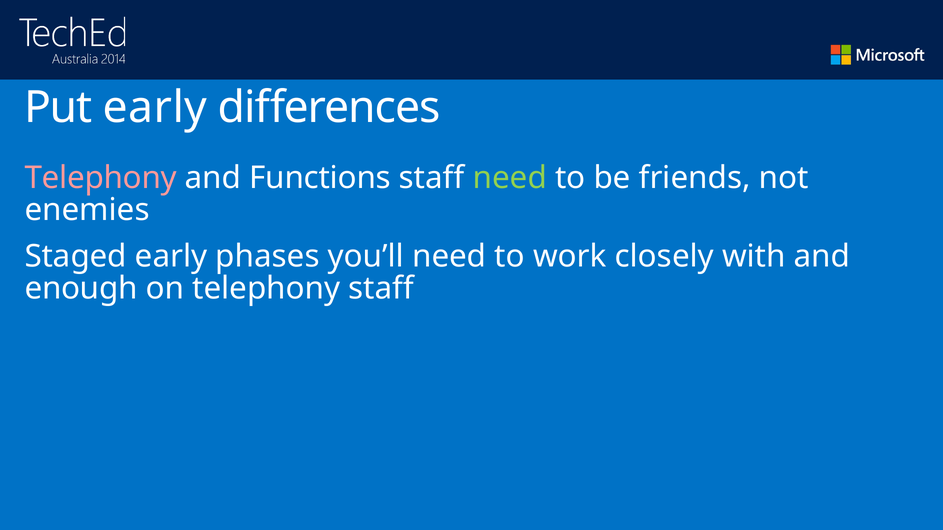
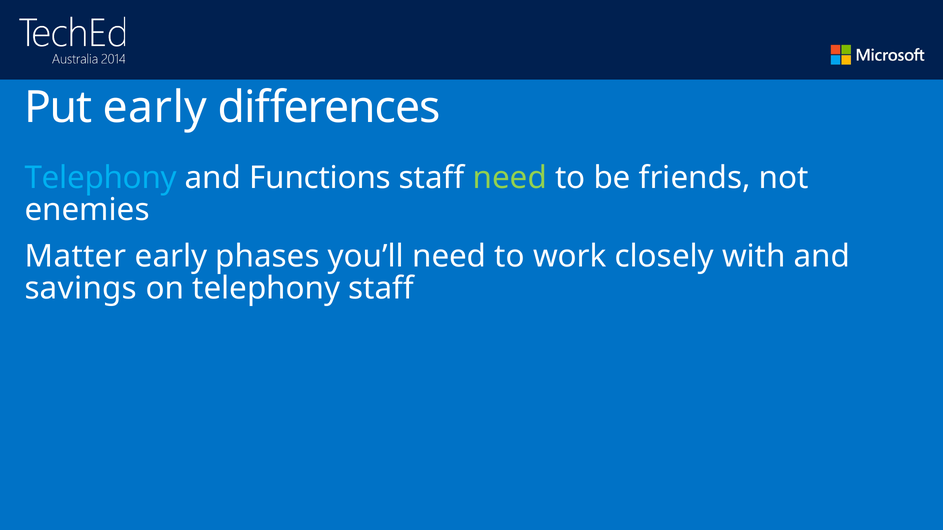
Telephony colour: pink -> light blue (101, 178)
Staged: Staged -> Matter (75, 256)
enough: enough -> savings (81, 289)
